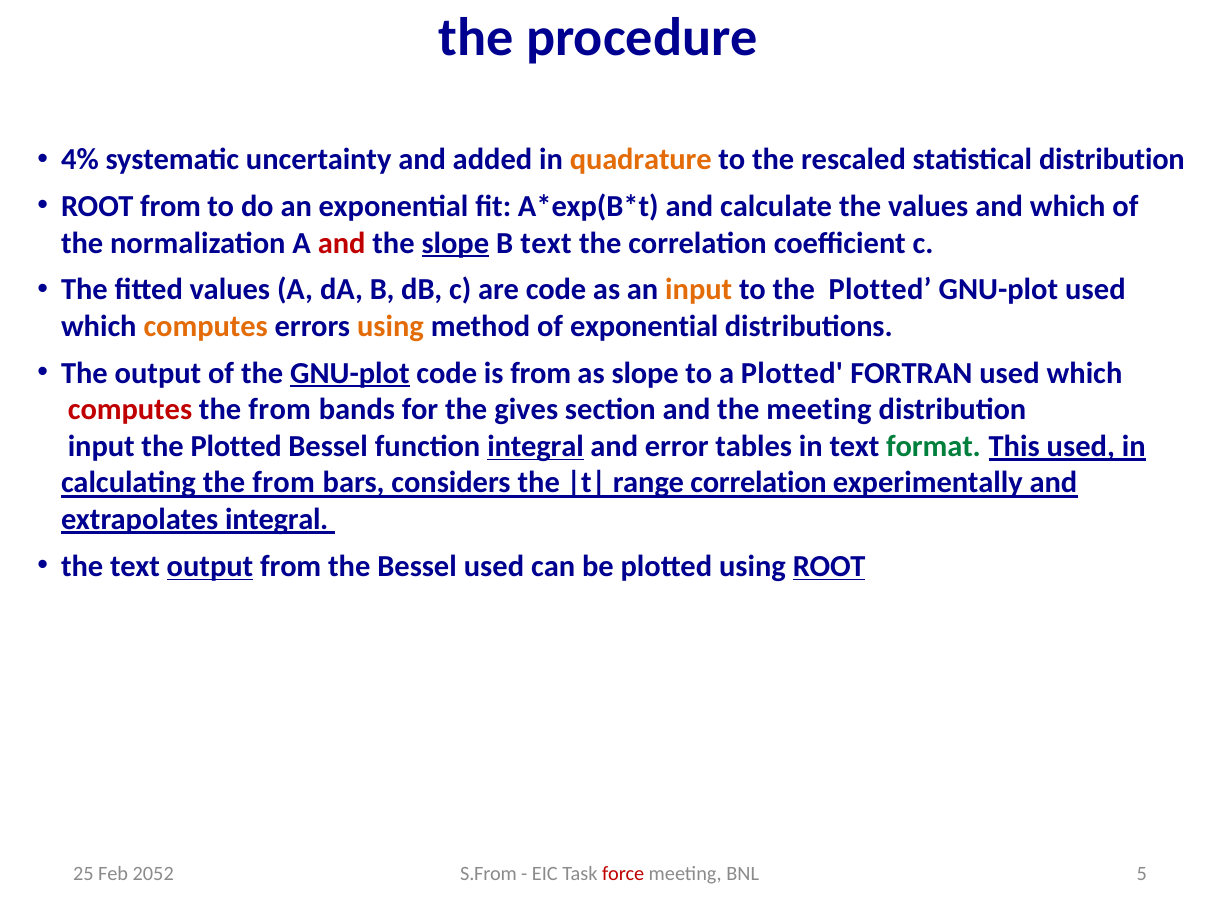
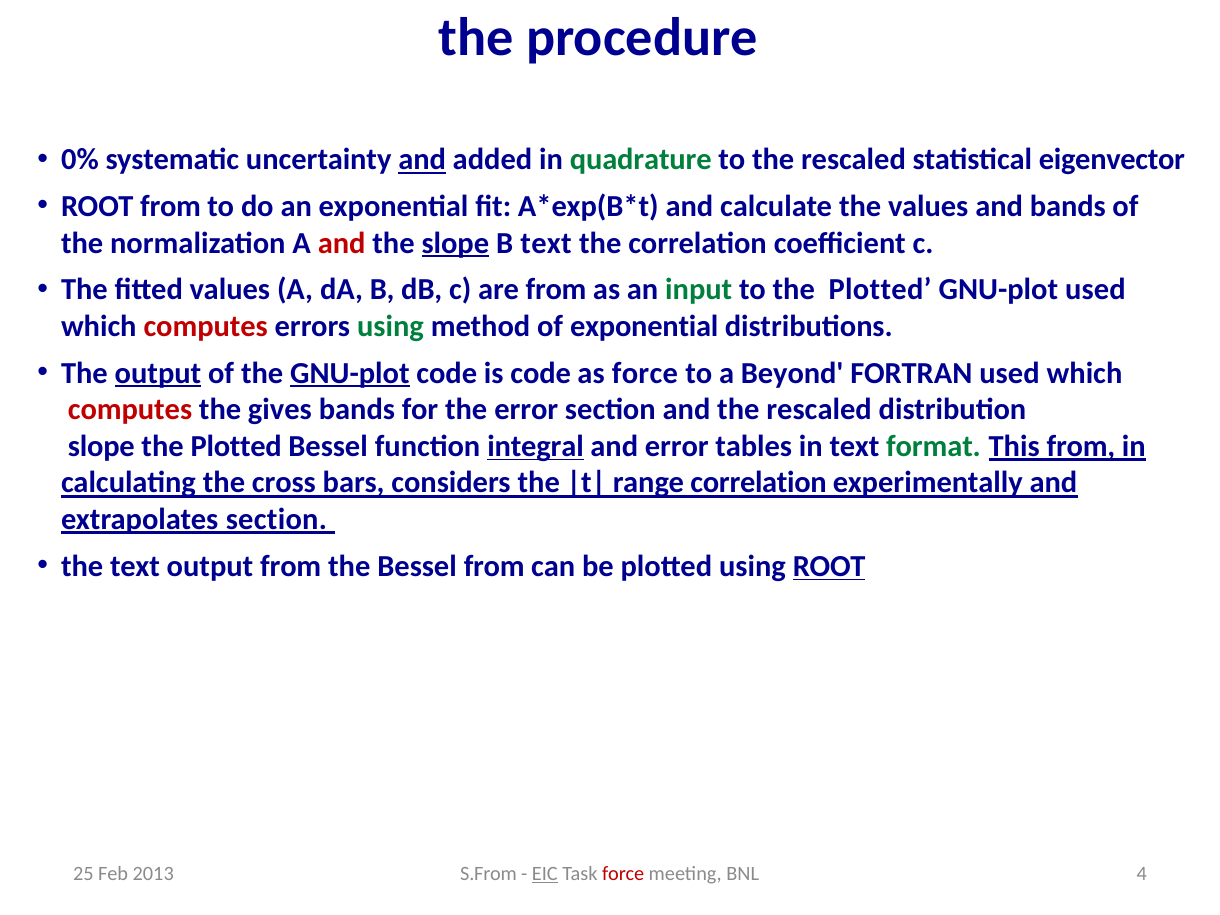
4%: 4% -> 0% (80, 160)
and underline: none -> present (422, 160)
quadrature colour: orange -> green (641, 160)
statistical distribution: distribution -> eigenvector (1112, 160)
and which: which -> bands (1068, 206)
are code: code -> from (556, 290)
input colour: orange -> green (699, 290)
computes colour: orange -> red (206, 326)
using colour: orange -> green (390, 326)
output underline: none -> present (158, 373)
is from: from -> code (541, 373)
as slope: slope -> force (645, 373)
a Plotted: Plotted -> Beyond (792, 373)
from: from -> gives (280, 410)
the gives: gives -> error (526, 410)
and the meeting: meeting -> rescaled (819, 410)
input: input -> slope (101, 446)
This used: used -> from (1081, 446)
calculating the from: from -> cross (284, 483)
extrapolates integral: integral -> section (276, 520)
output underline: present -> none (210, 566)
Bessel used: used -> from (494, 566)
EIC underline: none -> present (545, 874)
5: 5 -> 4 (1142, 874)
2052: 2052 -> 2013 (153, 874)
